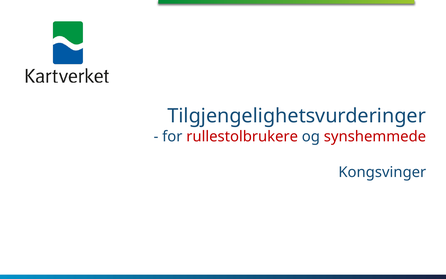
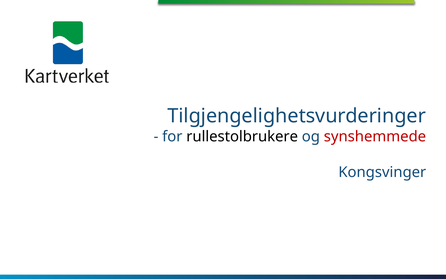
rullestolbrukere colour: red -> black (242, 136)
